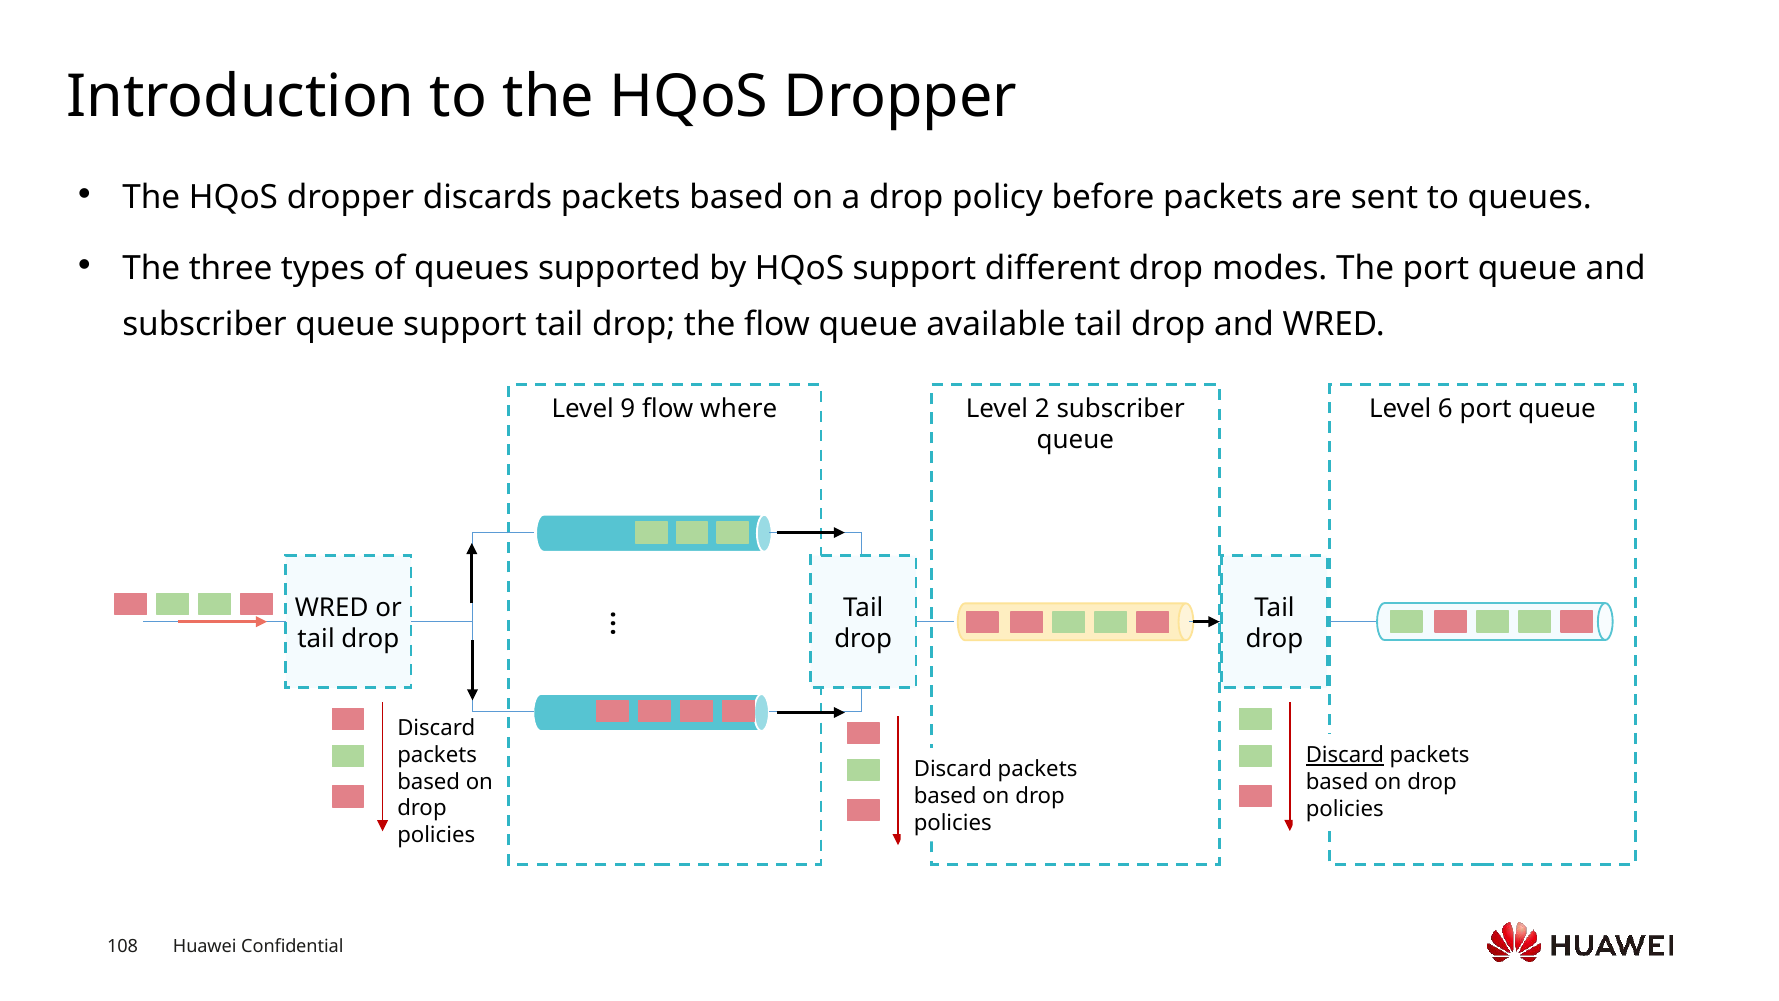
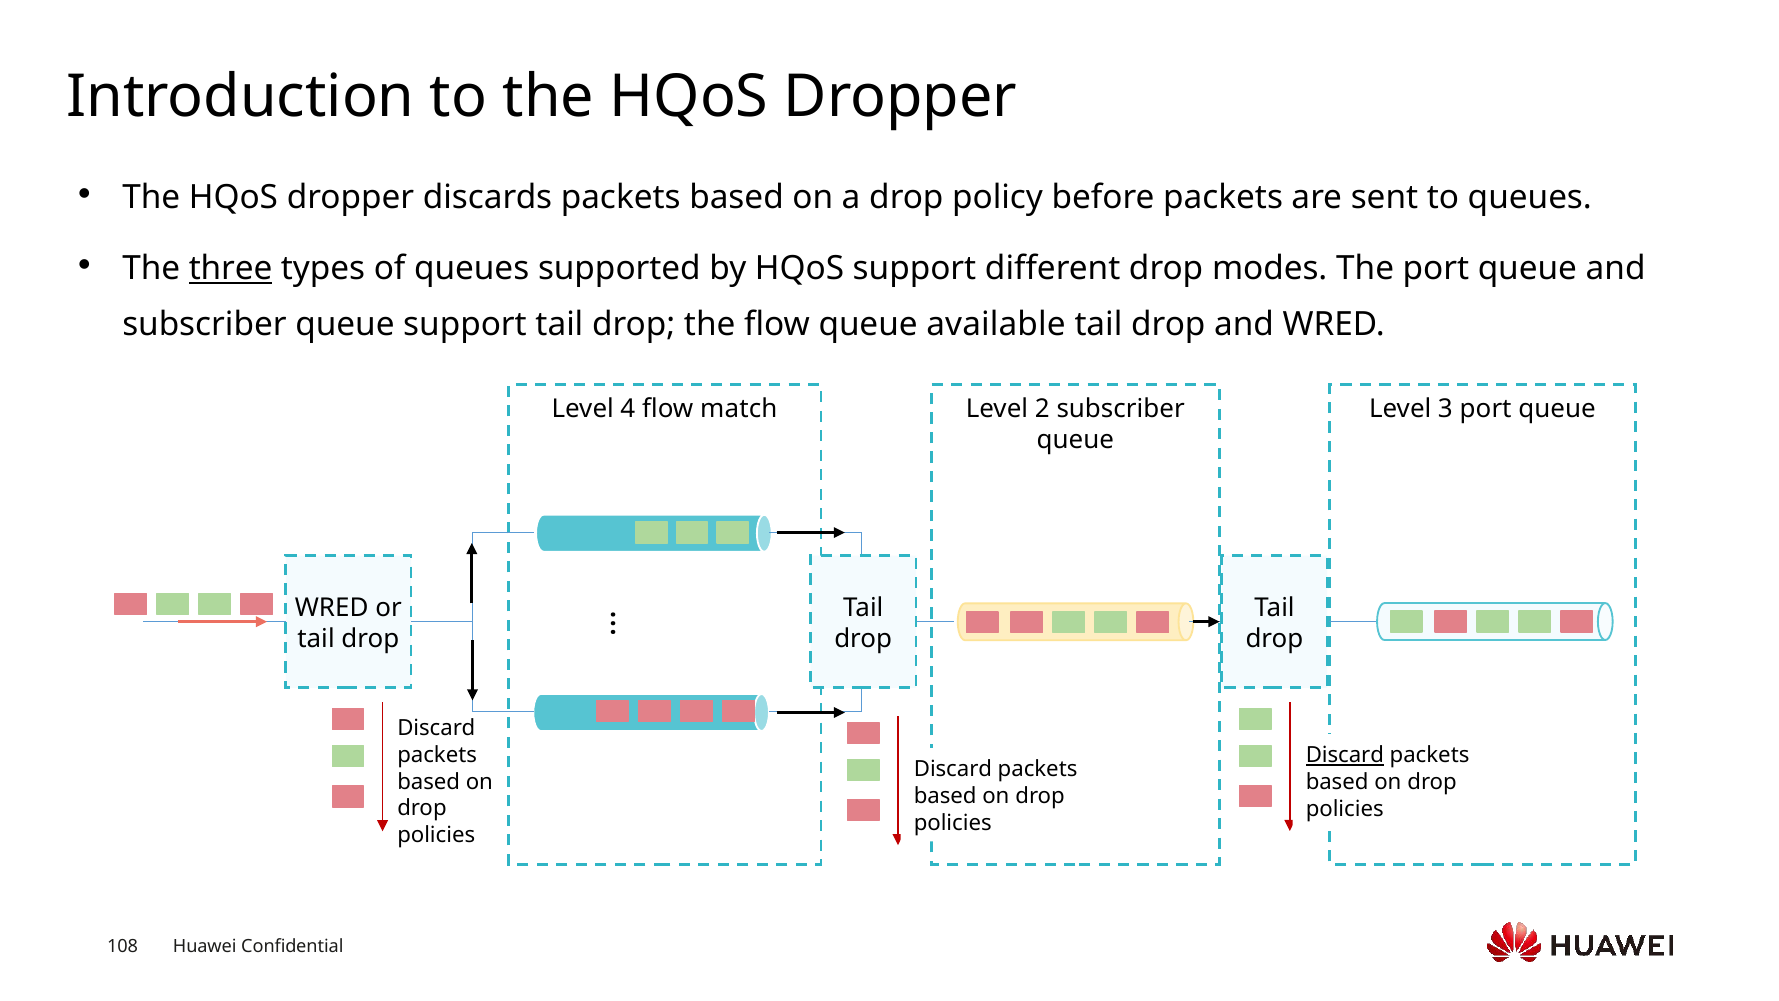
three underline: none -> present (231, 268)
9: 9 -> 4 (628, 409)
where: where -> match (739, 409)
6: 6 -> 3 (1445, 409)
